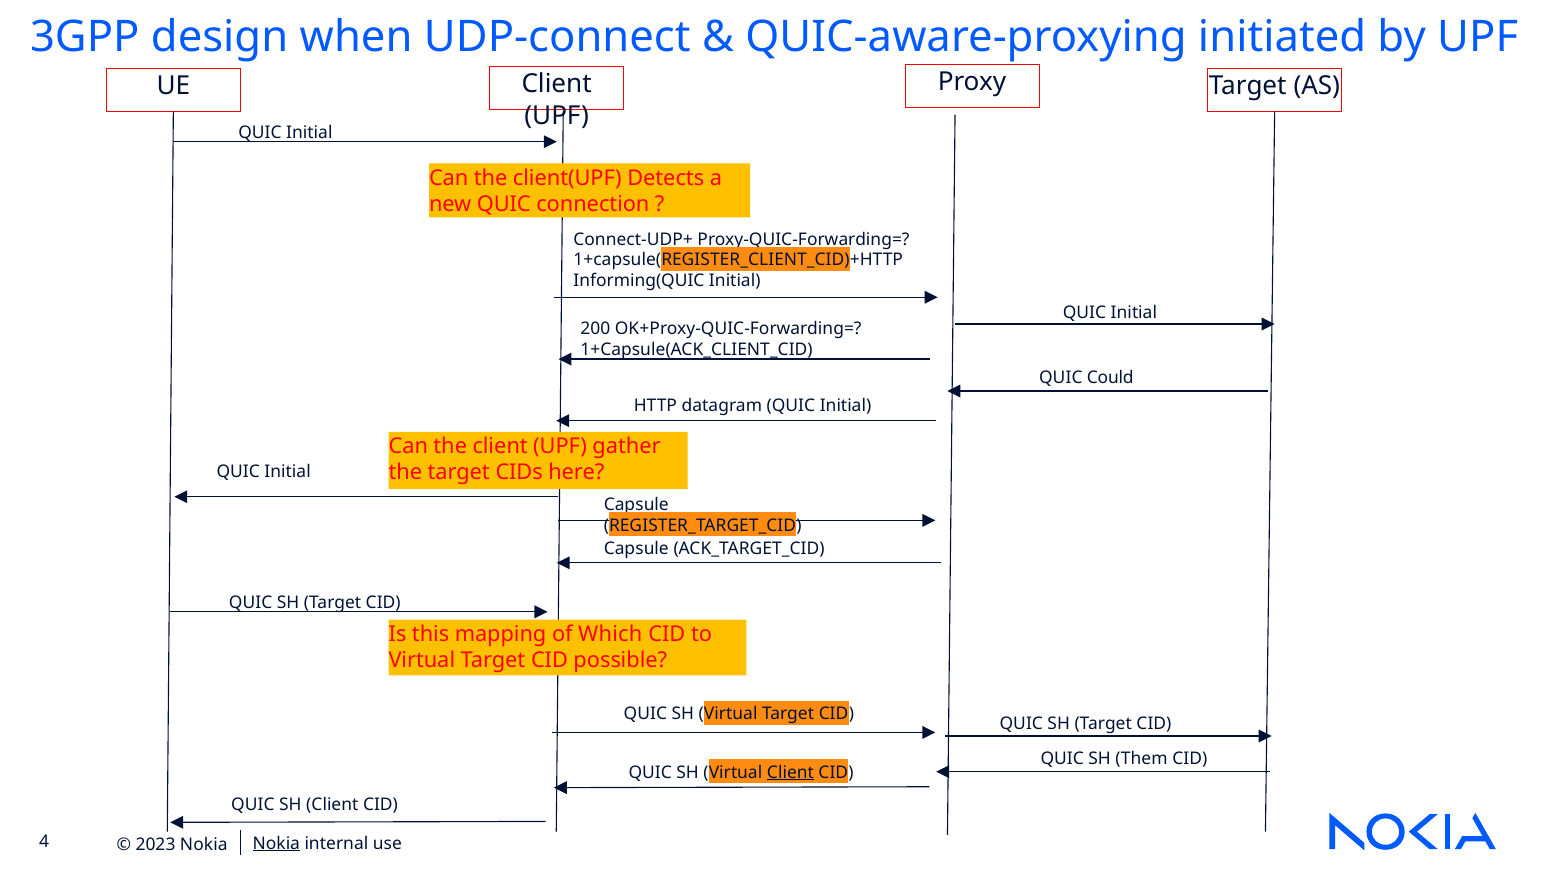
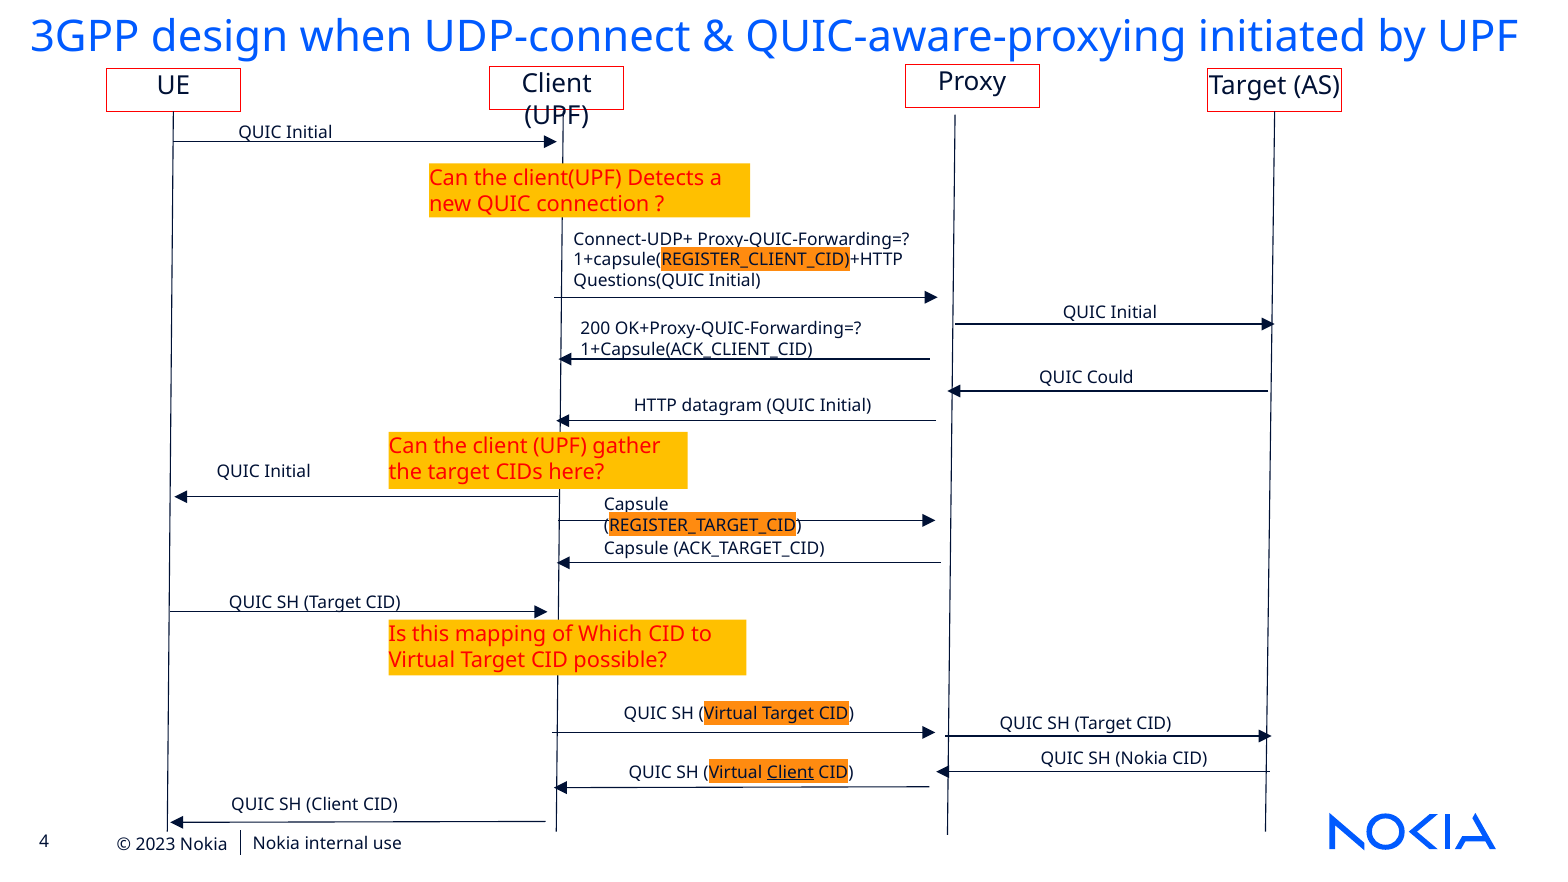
Informing(QUIC: Informing(QUIC -> Questions(QUIC (639, 281)
SH Them: Them -> Nokia (1142, 759)
Nokia underline: present -> none (276, 844)
